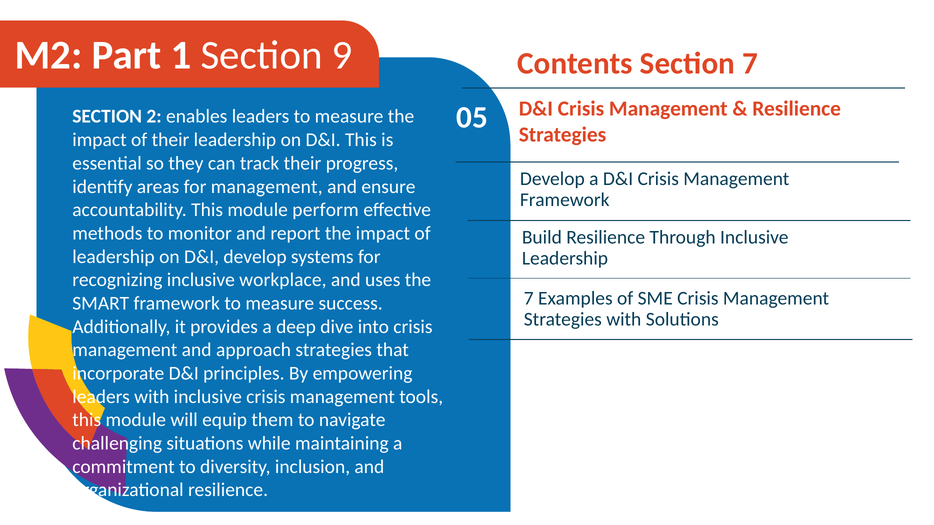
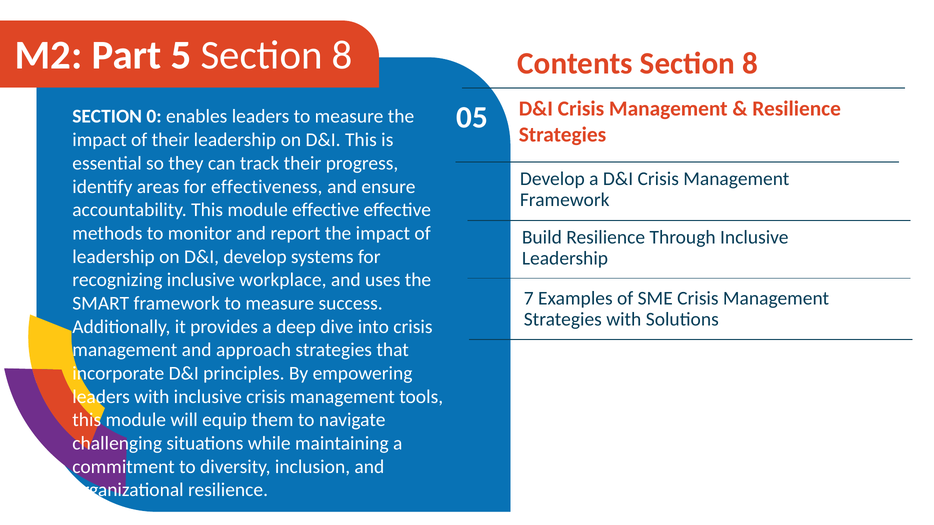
1: 1 -> 5 (181, 55)
9: 9 -> 8 (342, 55)
Contents Section 7: 7 -> 8 (750, 63)
2: 2 -> 0 (154, 117)
for management: management -> effectiveness (267, 187)
module perform: perform -> effective (326, 210)
